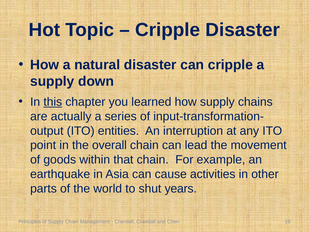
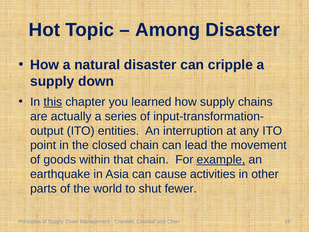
Cripple: Cripple -> Among (168, 30)
overall: overall -> closed (109, 145)
example underline: none -> present (221, 159)
years: years -> fewer (181, 188)
